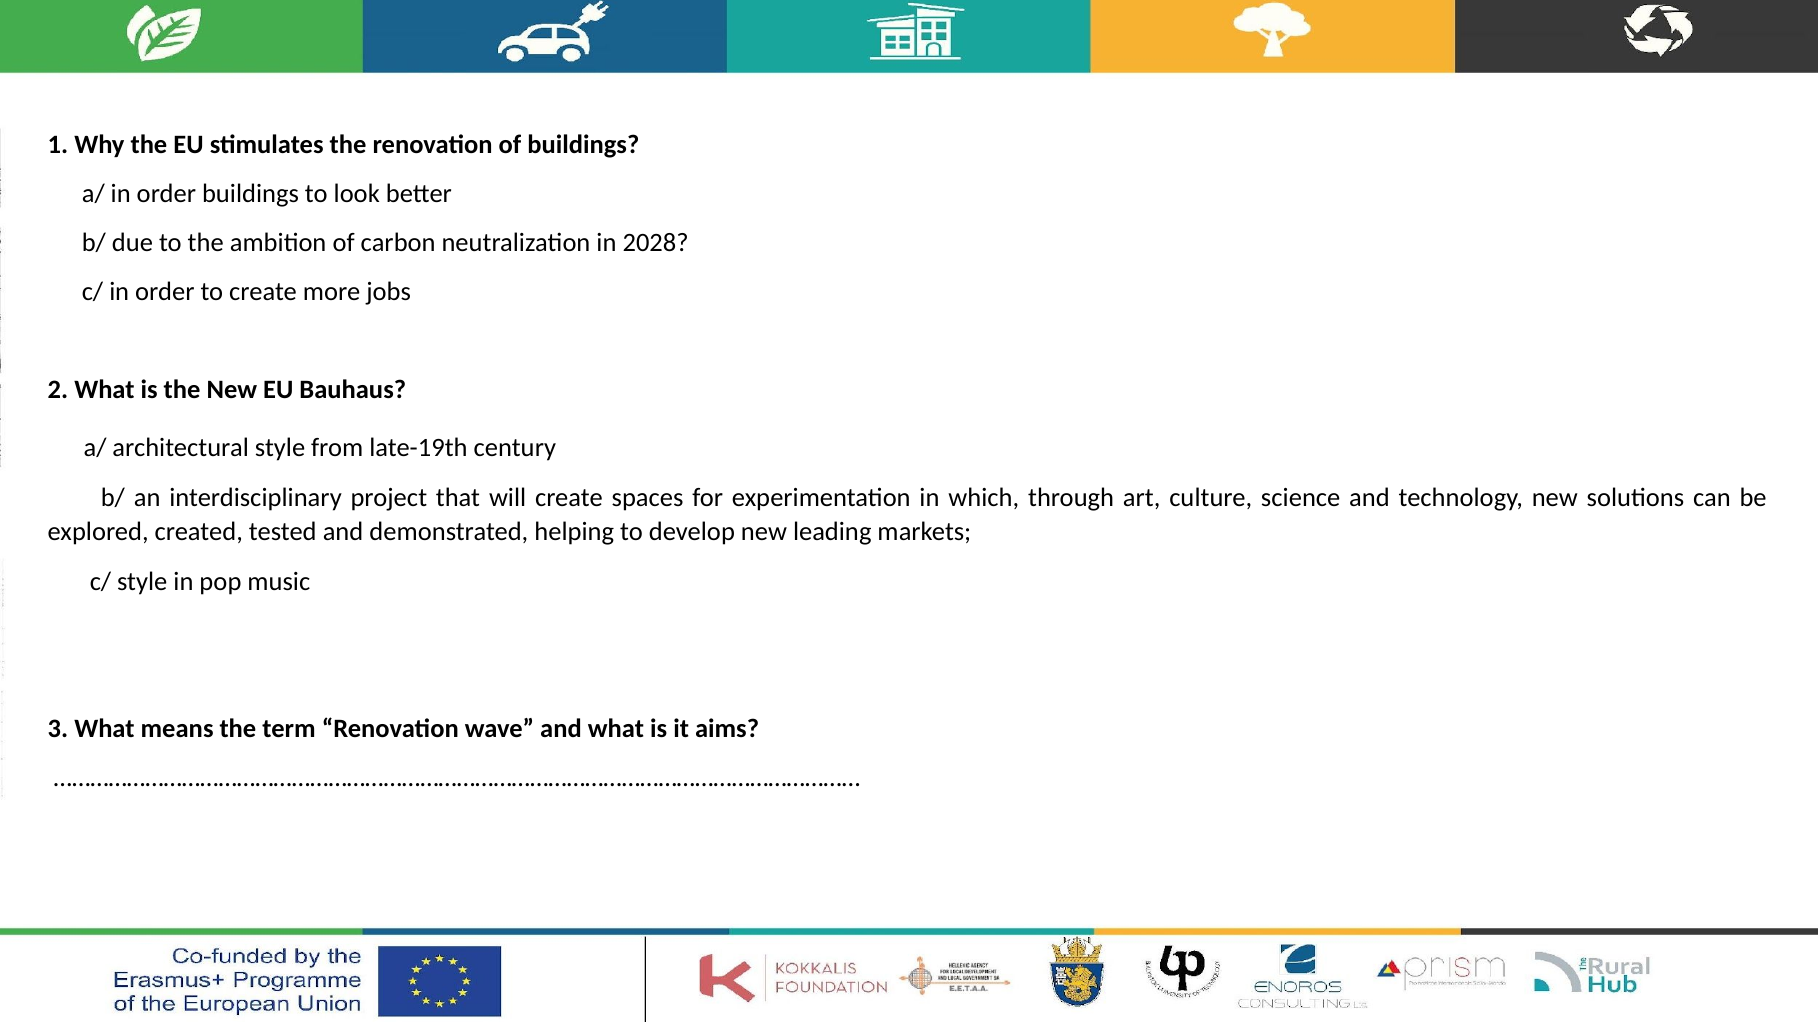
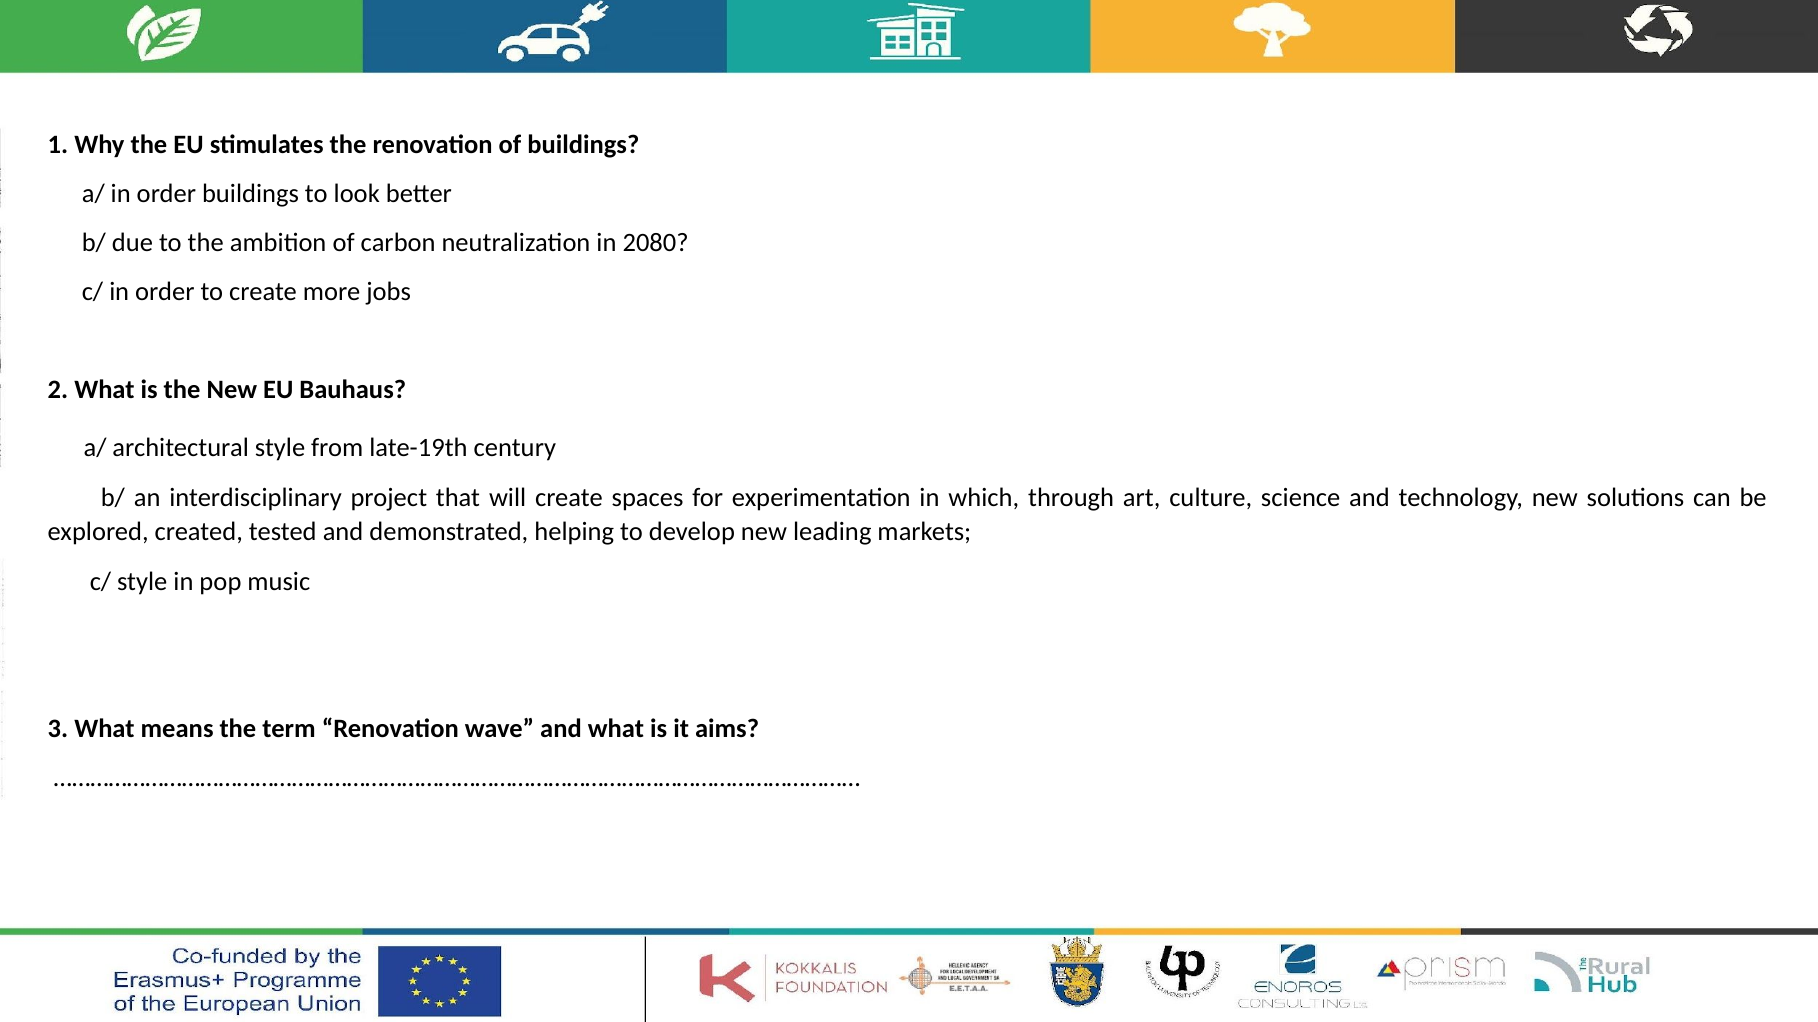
2028: 2028 -> 2080 (656, 243)
